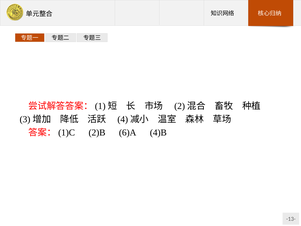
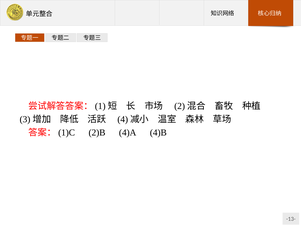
6)A: 6)A -> 4)A (128, 132)
